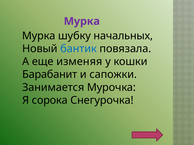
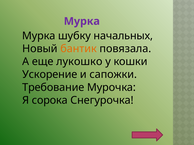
бантик colour: blue -> orange (79, 49)
изменяя: изменяя -> лукошко (79, 62)
Барабанит: Барабанит -> Ускорение (50, 75)
Занимается: Занимается -> Требование (53, 88)
